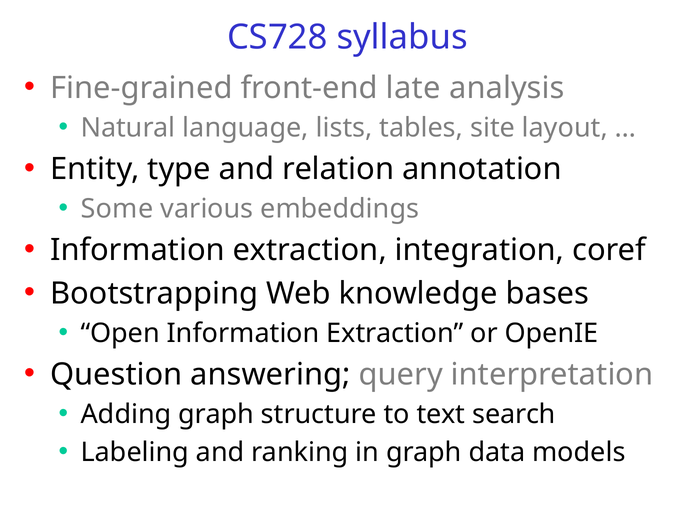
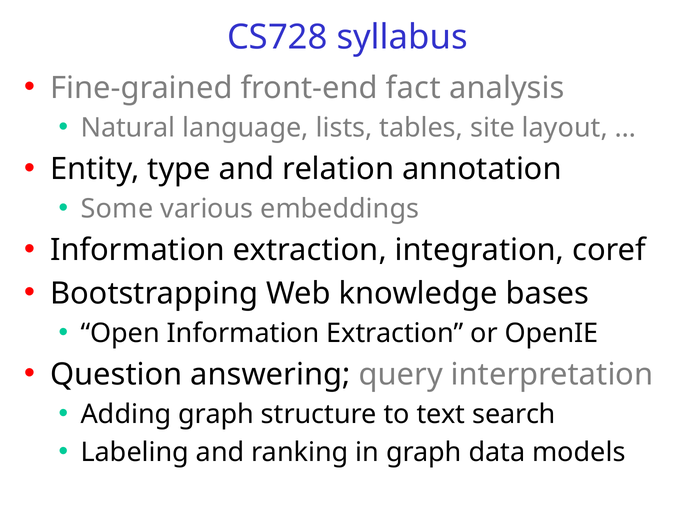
late: late -> fact (413, 88)
